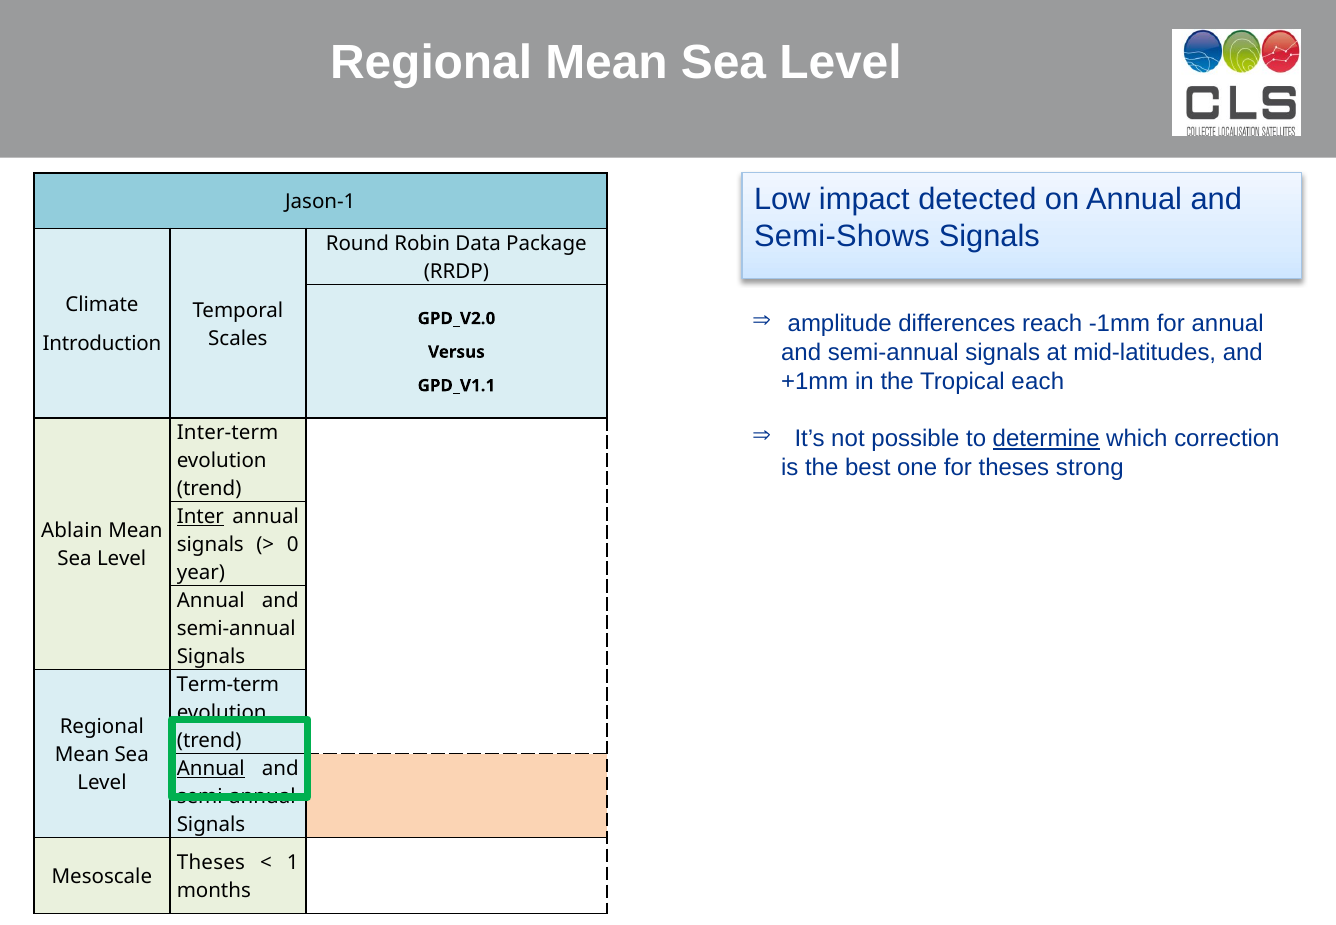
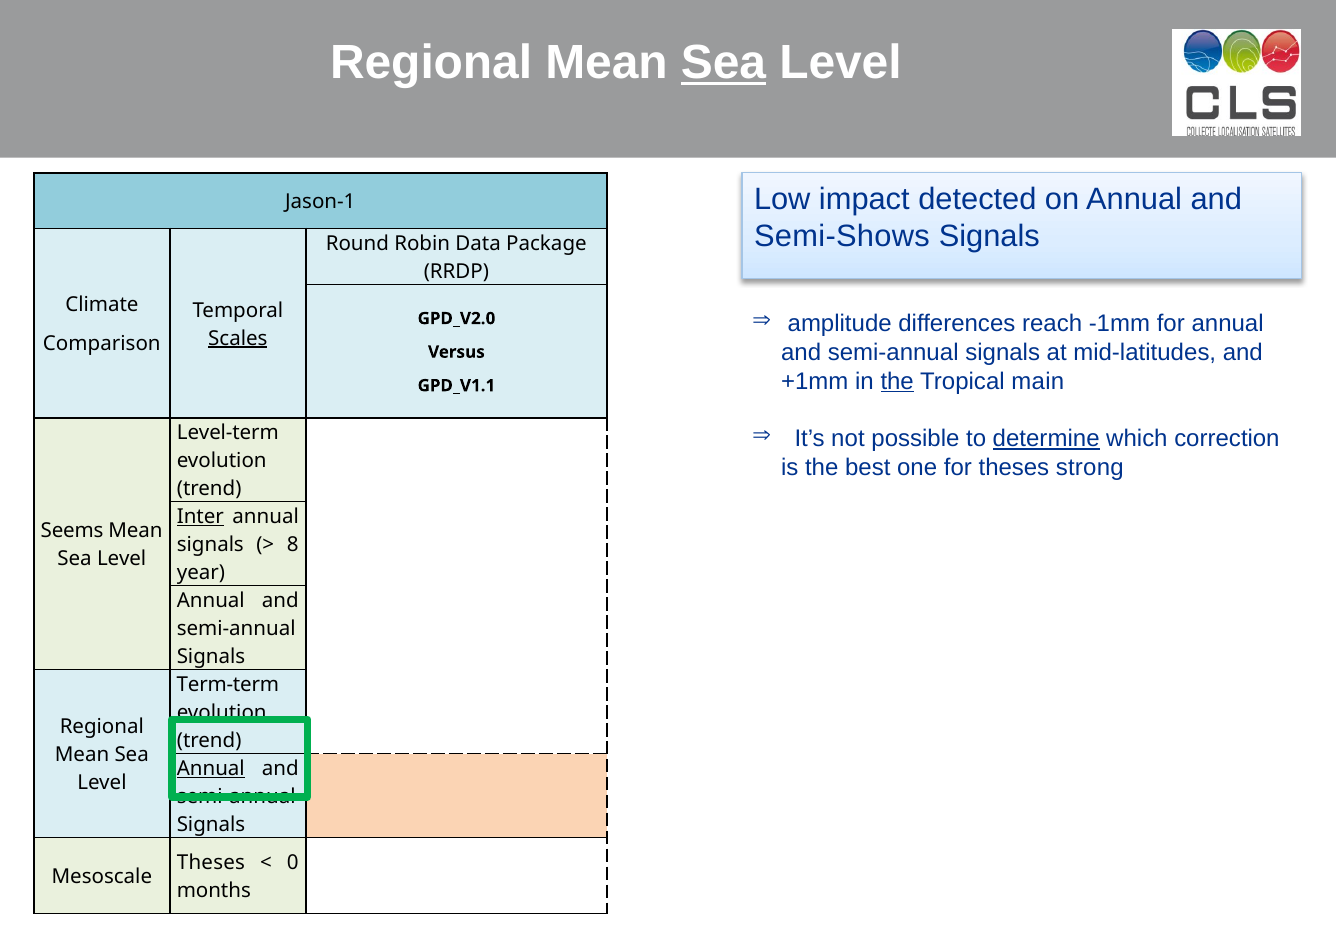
Sea underline: none -> present (723, 63)
Scales underline: none -> present (238, 338)
Introduction: Introduction -> Comparison (102, 343)
the underline: none -> present (897, 381)
each: each -> main (1038, 381)
Inter-term: Inter-term -> Level-term (228, 433)
Ablain: Ablain -> Seems (72, 531)
0: 0 -> 8 (293, 545)
1: 1 -> 0 (293, 863)
